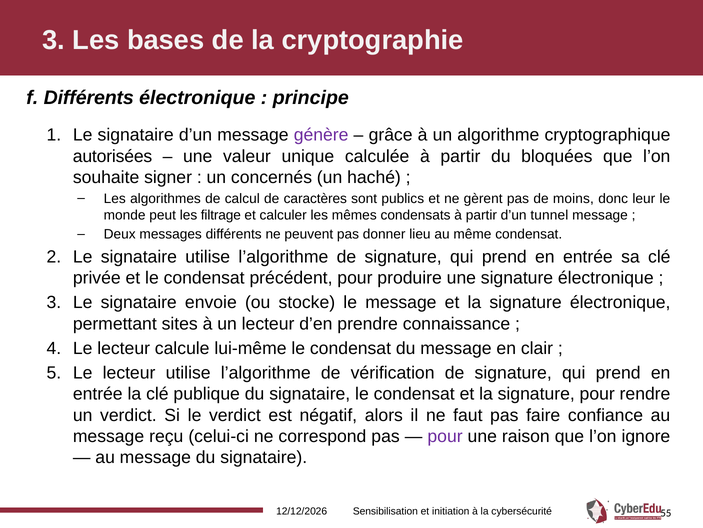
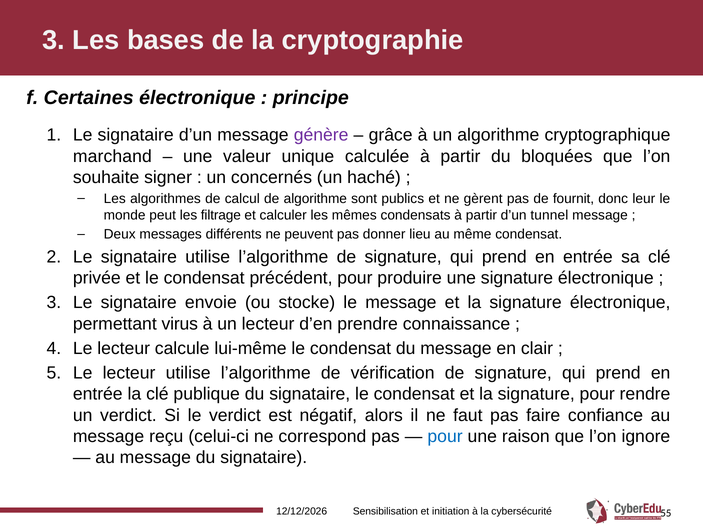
f Différents: Différents -> Certaines (89, 98)
autorisées: autorisées -> marchand (112, 156)
de caractères: caractères -> algorithme (315, 198)
moins: moins -> fournit (574, 198)
sites: sites -> virus (180, 323)
pour colour: purple -> blue (445, 436)
